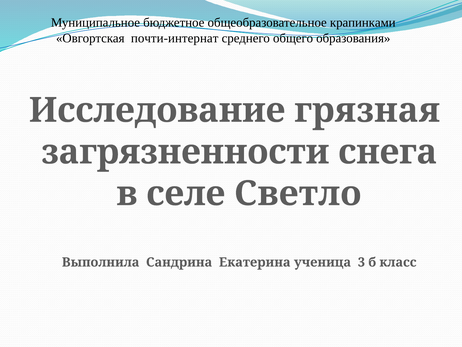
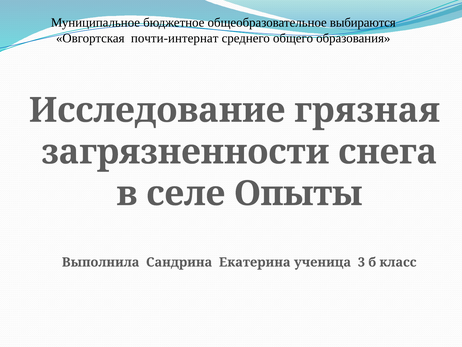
крапинками: крапинками -> выбираются (363, 23)
Светло: Светло -> Опыты (298, 193)
